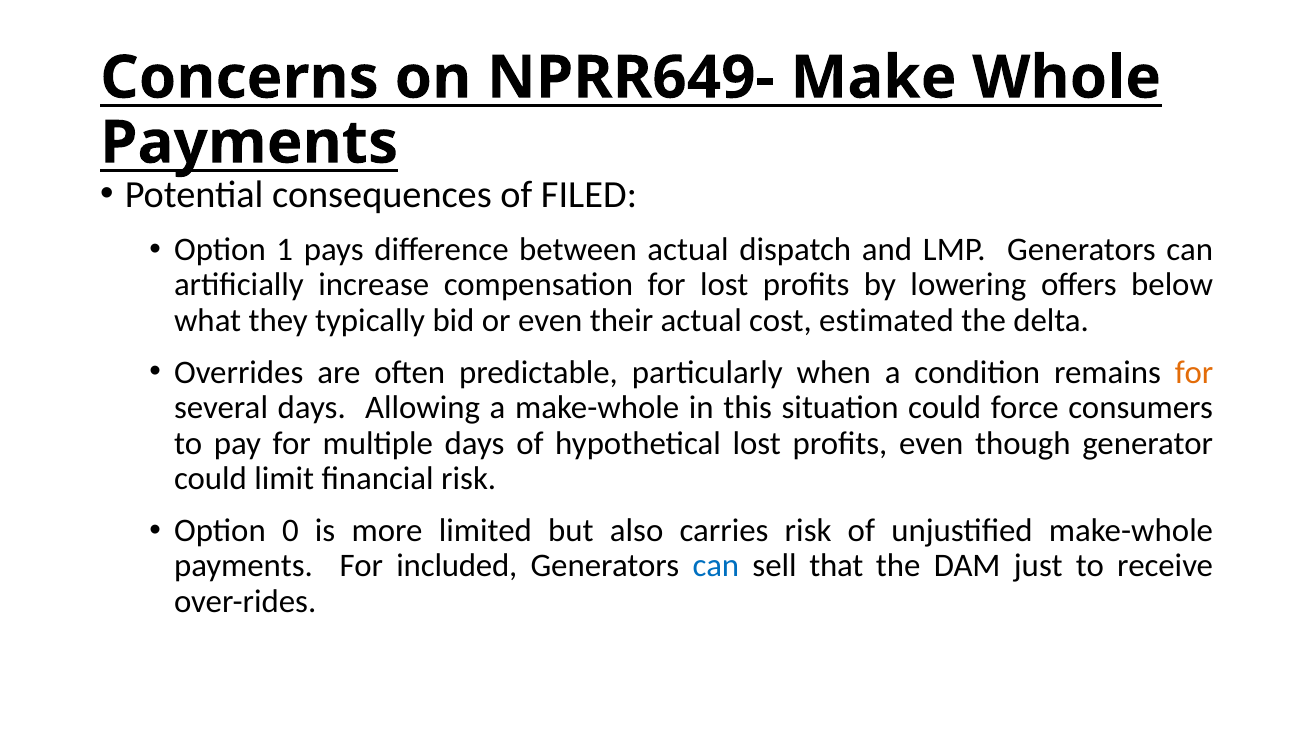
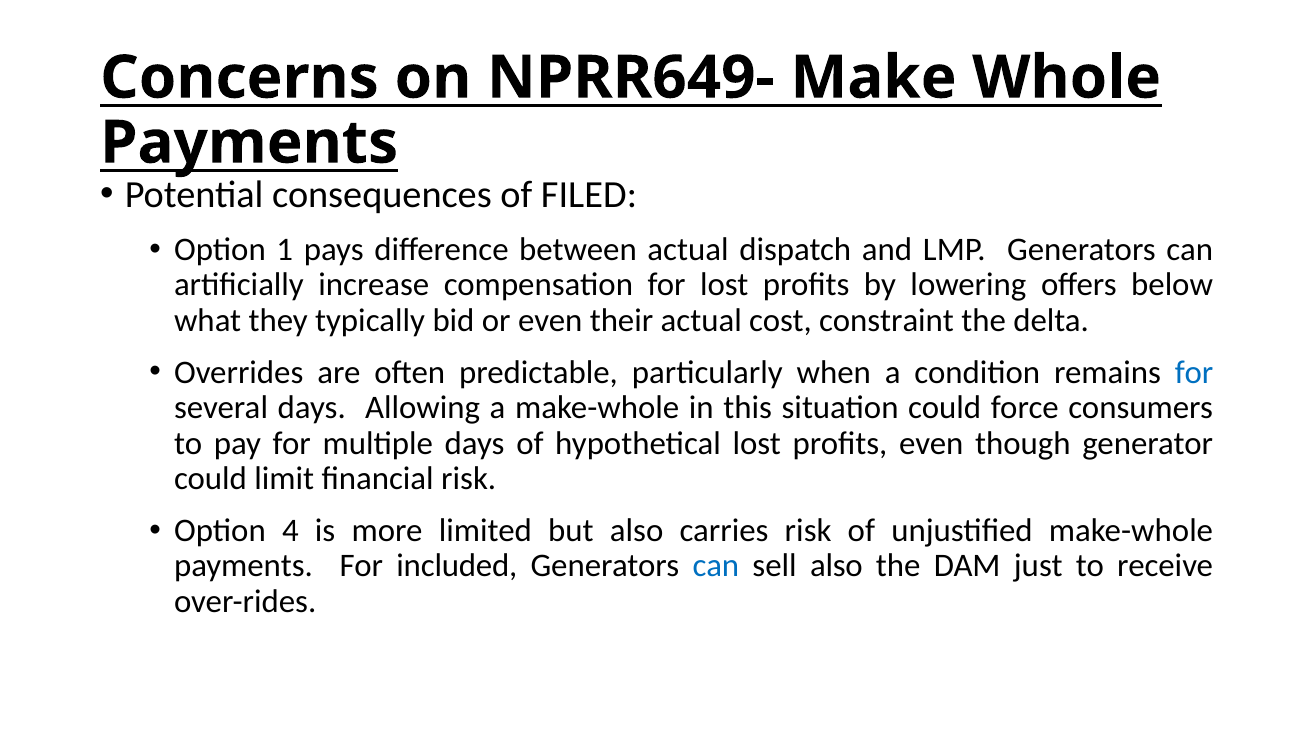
estimated: estimated -> constraint (887, 320)
for colour: orange -> blue (1194, 372)
0: 0 -> 4 (290, 531)
sell that: that -> also (836, 566)
